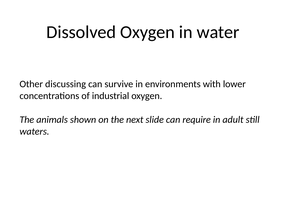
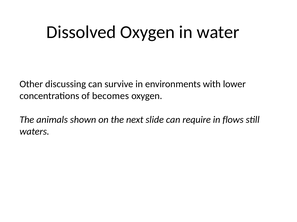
industrial: industrial -> becomes (110, 96)
adult: adult -> flows (233, 120)
